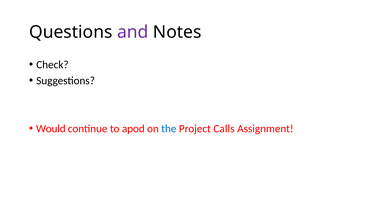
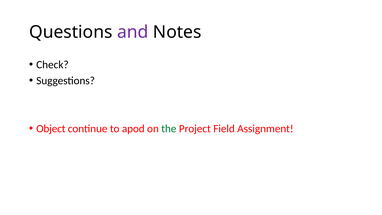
Would: Would -> Object (51, 129)
the colour: blue -> green (169, 129)
Calls: Calls -> Field (224, 129)
